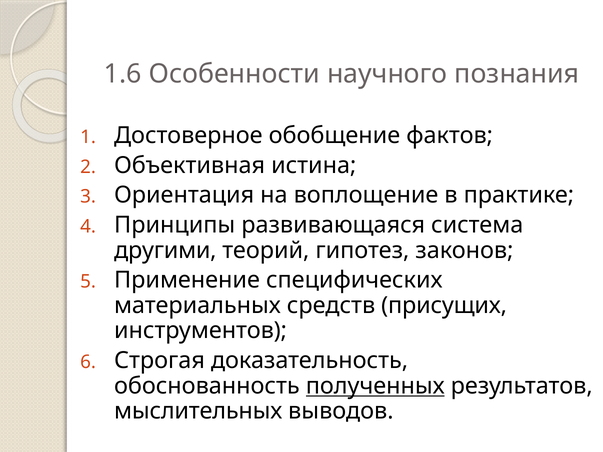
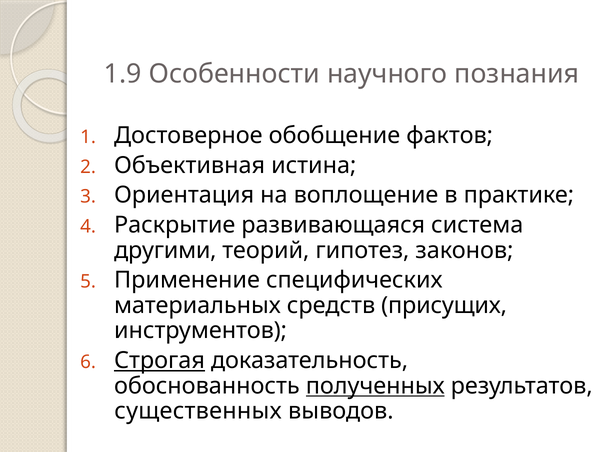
1.6: 1.6 -> 1.9 (123, 74)
Принципы: Принципы -> Раскрытие (175, 225)
Строгая underline: none -> present (160, 361)
мыслительных: мыслительных -> существенных (198, 411)
